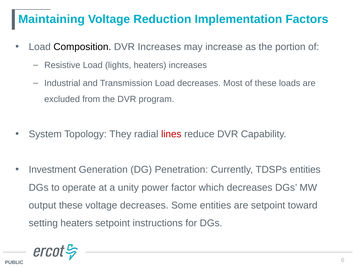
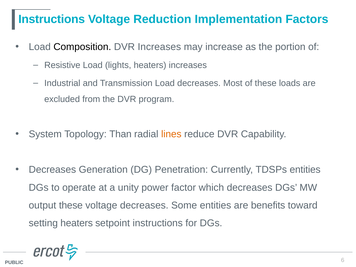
Maintaining: Maintaining -> Instructions (52, 19)
They: They -> Than (120, 134)
lines colour: red -> orange (171, 134)
Investment: Investment -> Decreases (52, 170)
are setpoint: setpoint -> benefits (268, 205)
